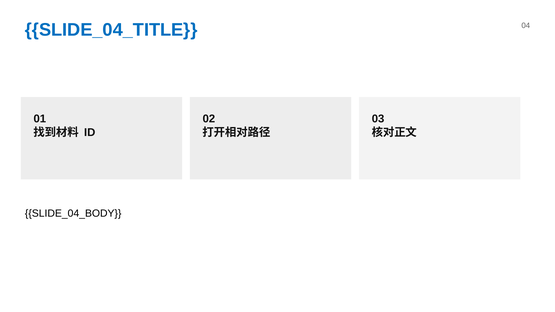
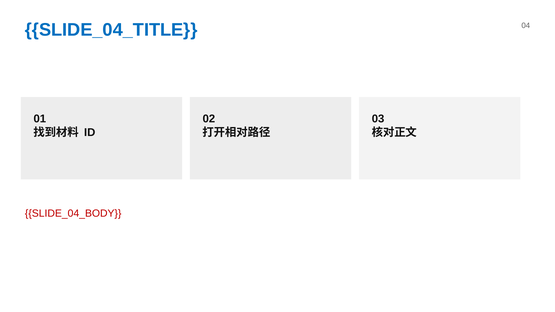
SLIDE_04_BODY colour: black -> red (73, 214)
